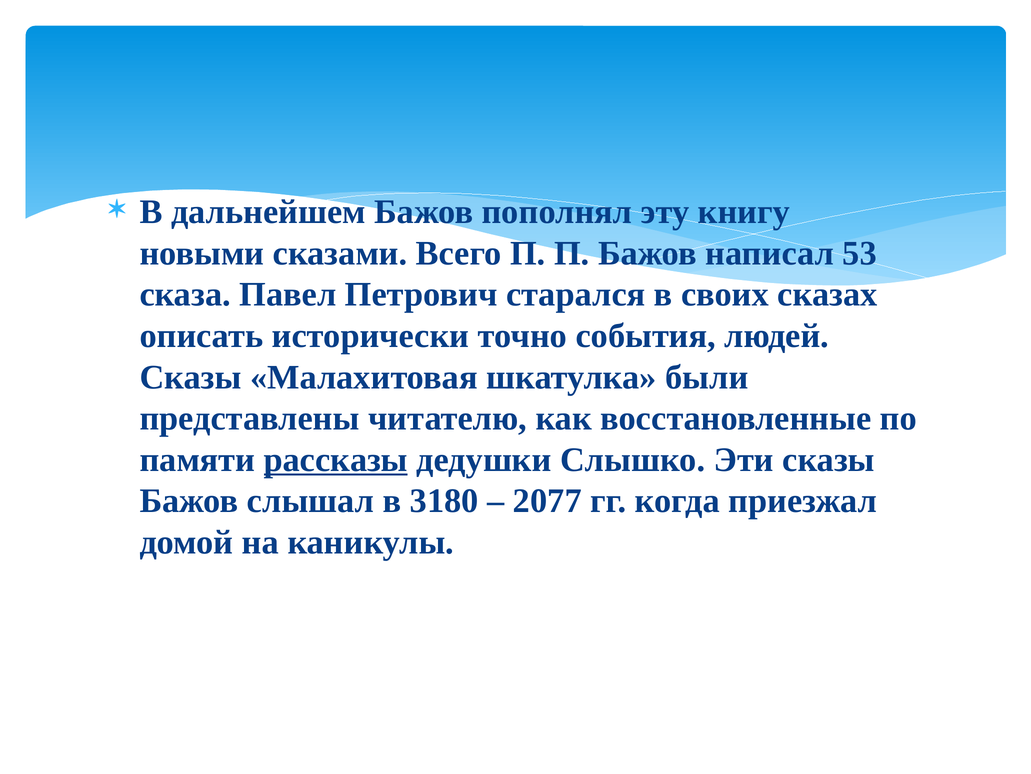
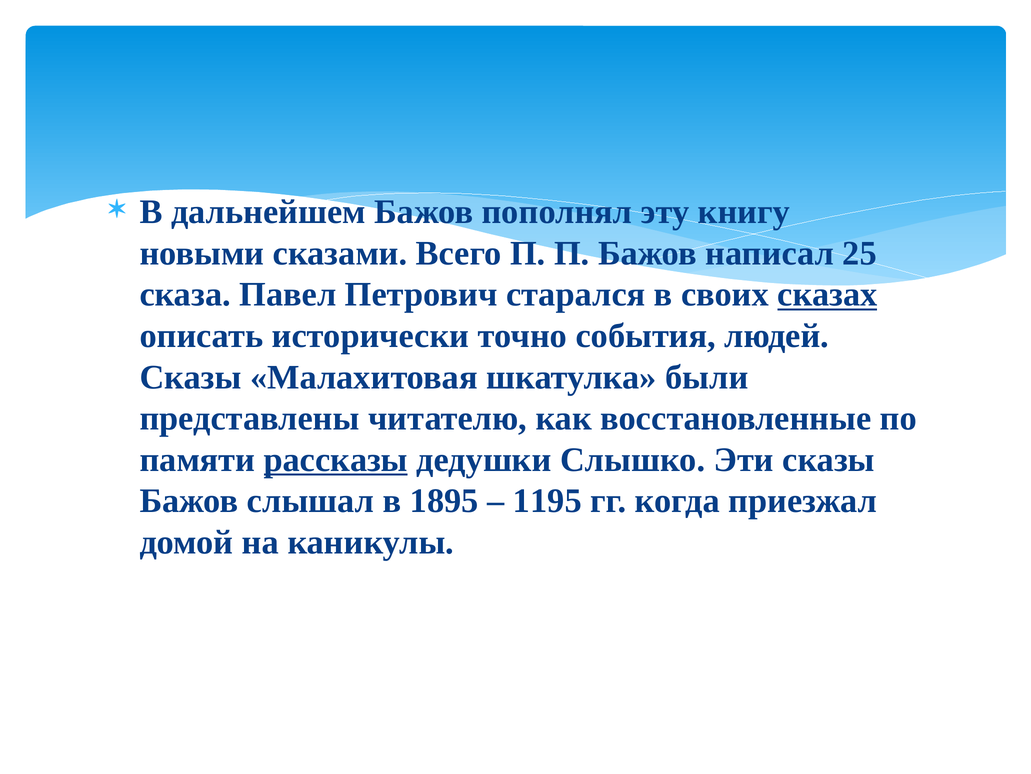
53: 53 -> 25 (860, 253)
сказах underline: none -> present (827, 294)
3180: 3180 -> 1895 (444, 501)
2077: 2077 -> 1195 (547, 501)
